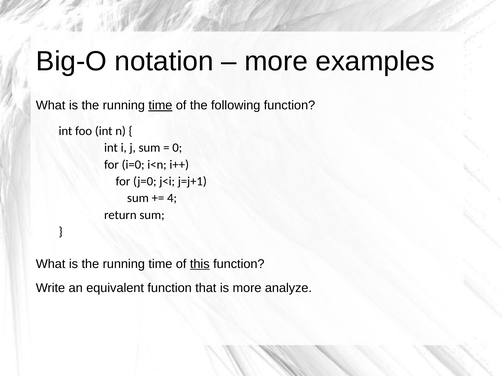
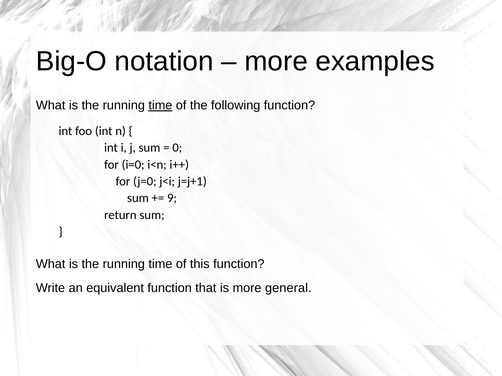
4: 4 -> 9 (172, 198)
this underline: present -> none (200, 264)
analyze: analyze -> general (288, 288)
